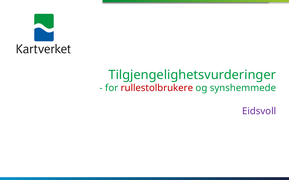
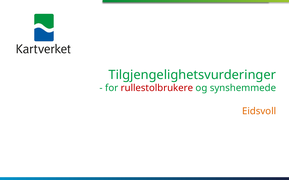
Eidsvoll colour: purple -> orange (259, 111)
